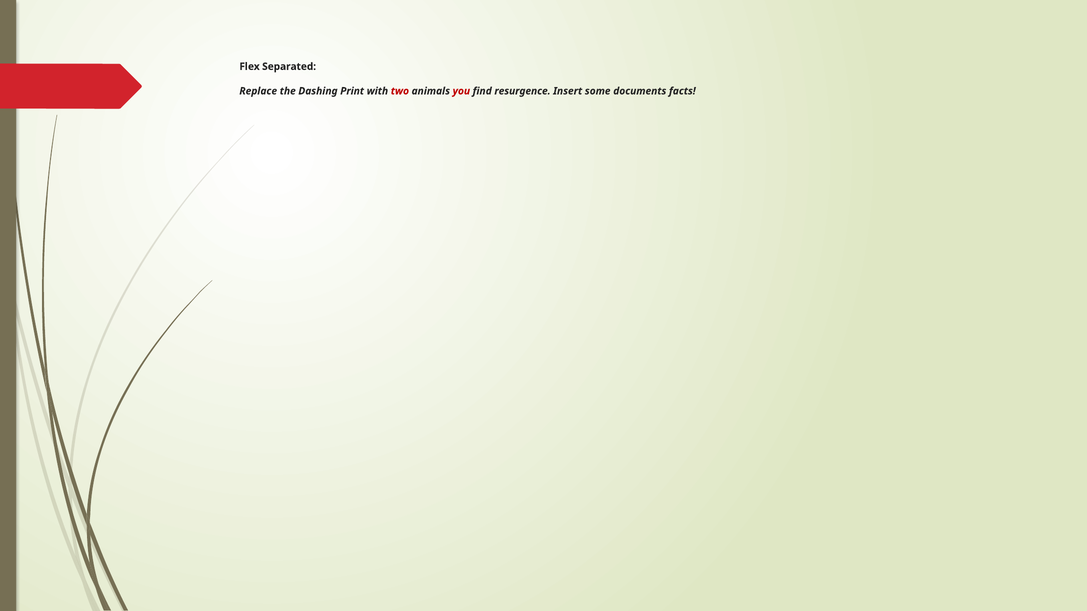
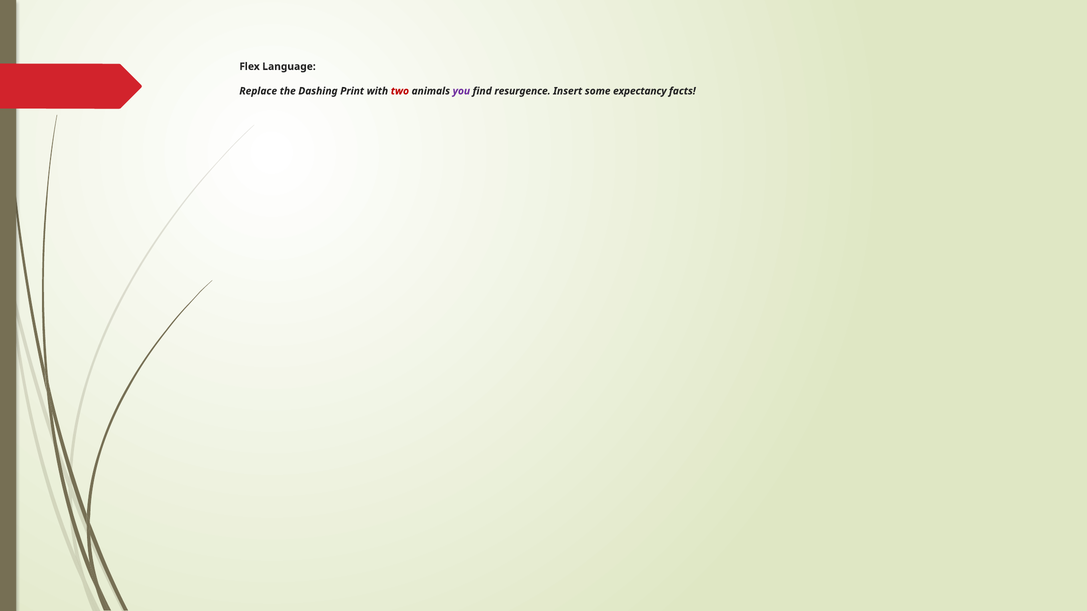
Separated: Separated -> Language (289, 67)
you colour: red -> purple (461, 91)
documents: documents -> expectancy (640, 91)
